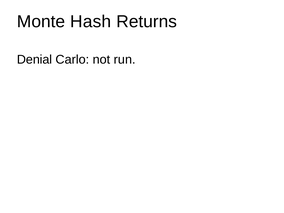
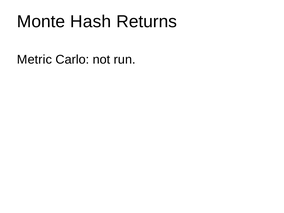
Denial: Denial -> Metric (34, 60)
